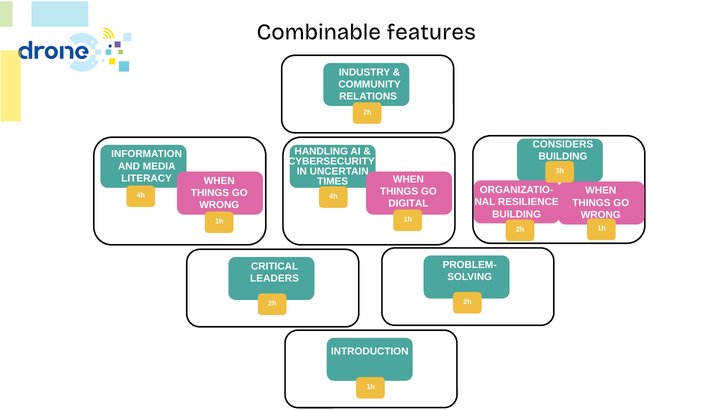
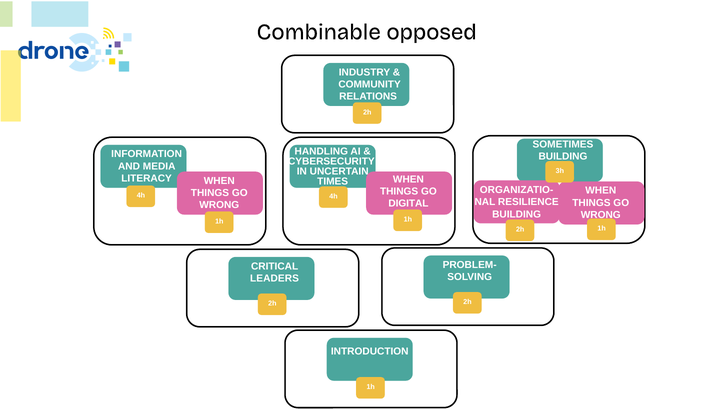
features: features -> opposed (431, 32)
CONSIDERS: CONSIDERS -> SOMETIMES (563, 144)
